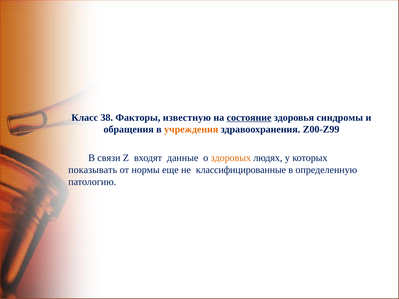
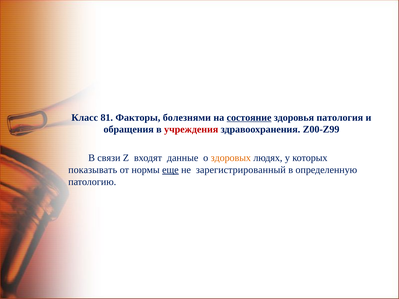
38: 38 -> 81 (107, 118)
известную: известную -> болезнями (187, 118)
синдромы: синдромы -> патология (340, 118)
учреждения colour: orange -> red (191, 130)
еще underline: none -> present (170, 170)
классифицированные: классифицированные -> зарегистрированный (241, 170)
